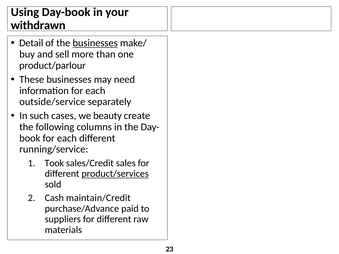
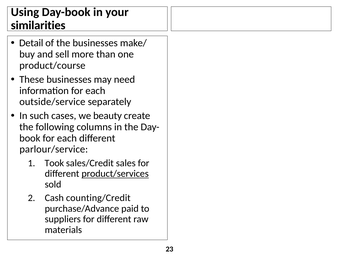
withdrawn: withdrawn -> similarities (38, 25)
businesses underline: present -> none (95, 43)
product/parlour: product/parlour -> product/course (52, 65)
running/service: running/service -> parlour/service (54, 149)
maintain/Credit: maintain/Credit -> counting/Credit (98, 198)
